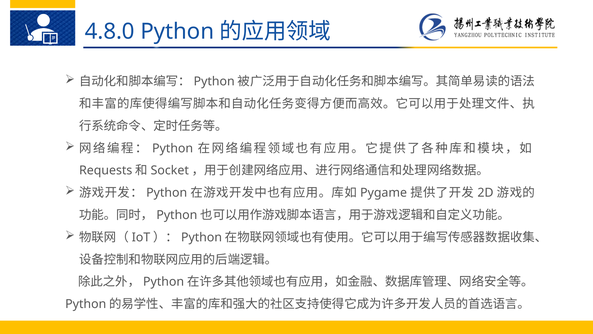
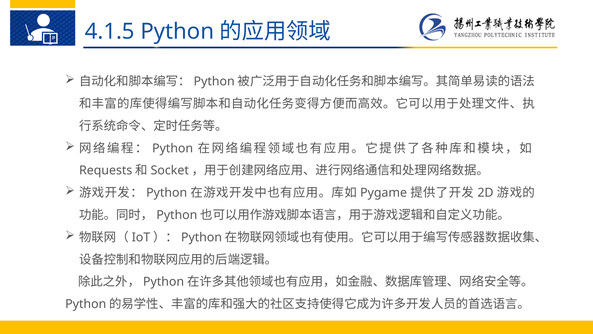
4.8.0: 4.8.0 -> 4.1.5 (110, 32)
